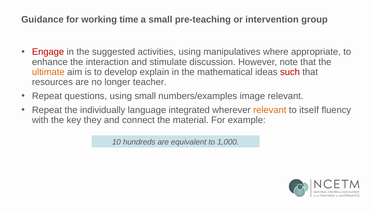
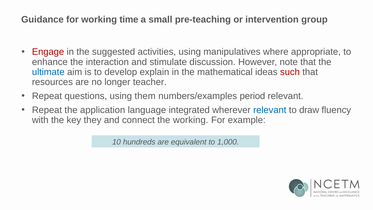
ultimate colour: orange -> blue (48, 72)
using small: small -> them (145, 96)
image: image -> period (252, 96)
individually: individually -> application (103, 110)
relevant colour: orange -> blue (270, 110)
itself: itself -> draw (309, 110)
the material: material -> working (191, 120)
